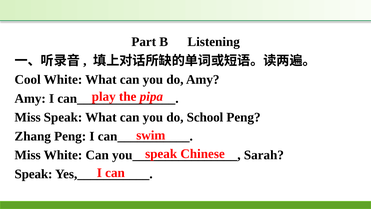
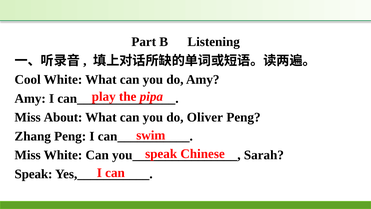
Miss Speak: Speak -> About (63, 117)
School: School -> Oliver (205, 117)
